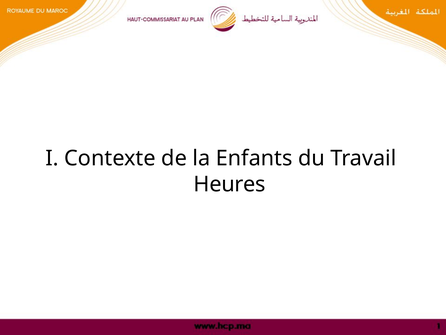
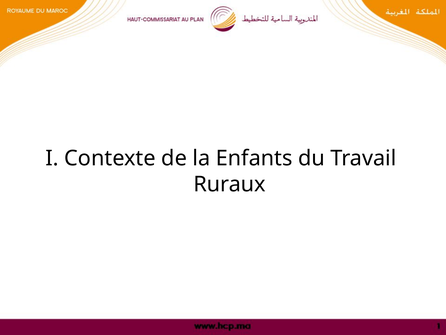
Heures: Heures -> Ruraux (230, 184)
